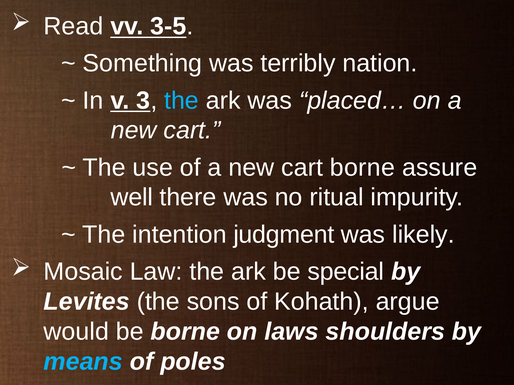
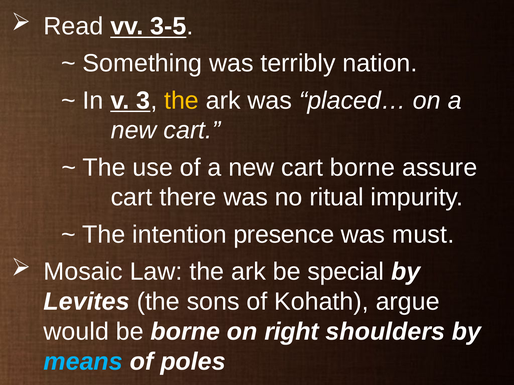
the colour: light blue -> yellow (182, 101)
well: well -> cart (132, 198)
judgment: judgment -> presence (284, 235)
likely: likely -> must (423, 235)
laws: laws -> right (292, 332)
